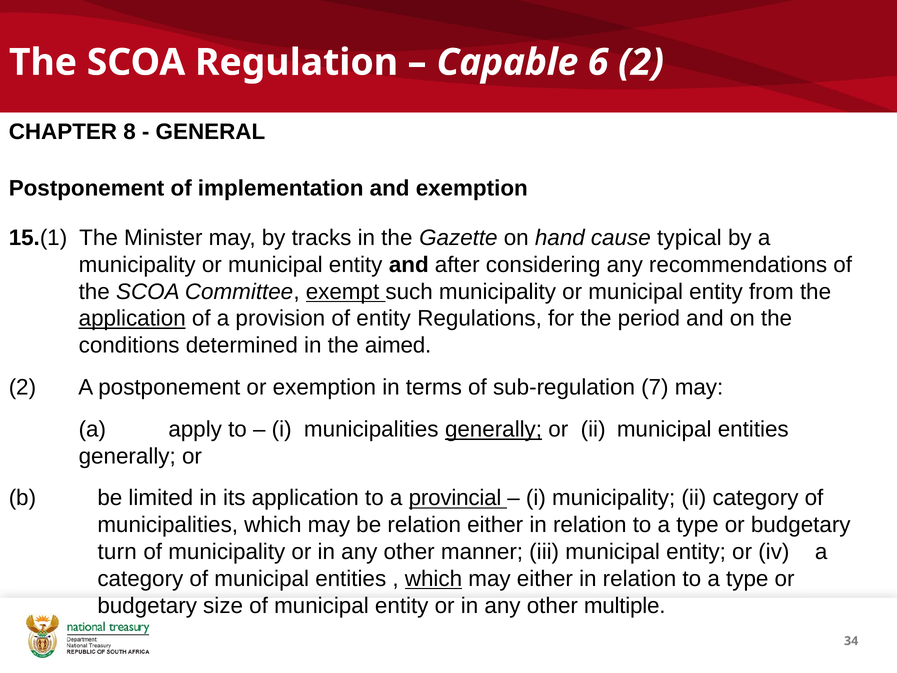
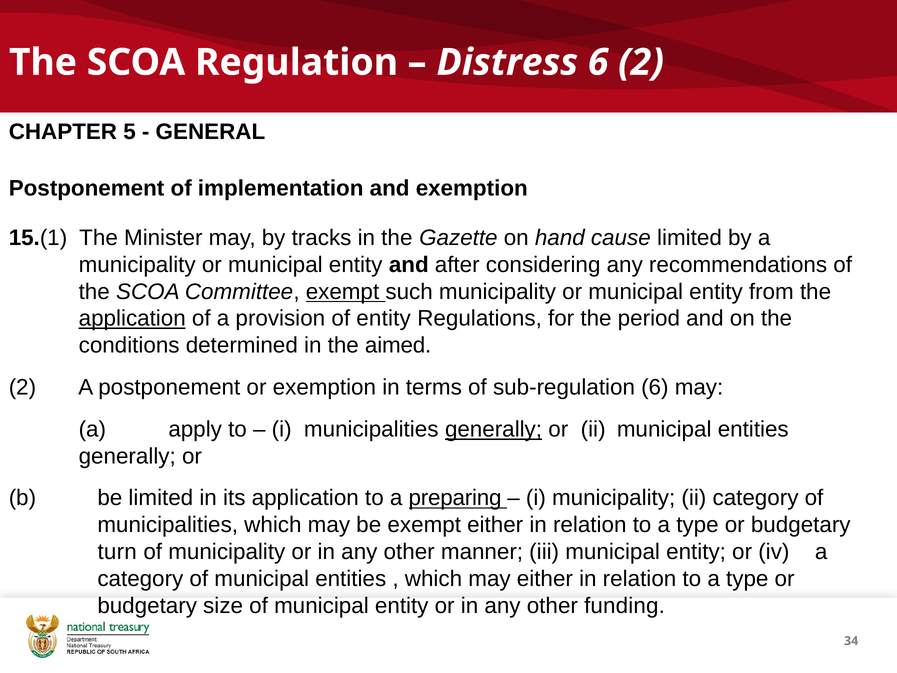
Capable: Capable -> Distress (507, 62)
8: 8 -> 5 (129, 132)
cause typical: typical -> limited (689, 238)
sub-regulation 7: 7 -> 6 (655, 387)
provincial: provincial -> preparing (455, 498)
be relation: relation -> exempt (424, 525)
which underline: present -> none (433, 579)
multiple: multiple -> funding (625, 606)
